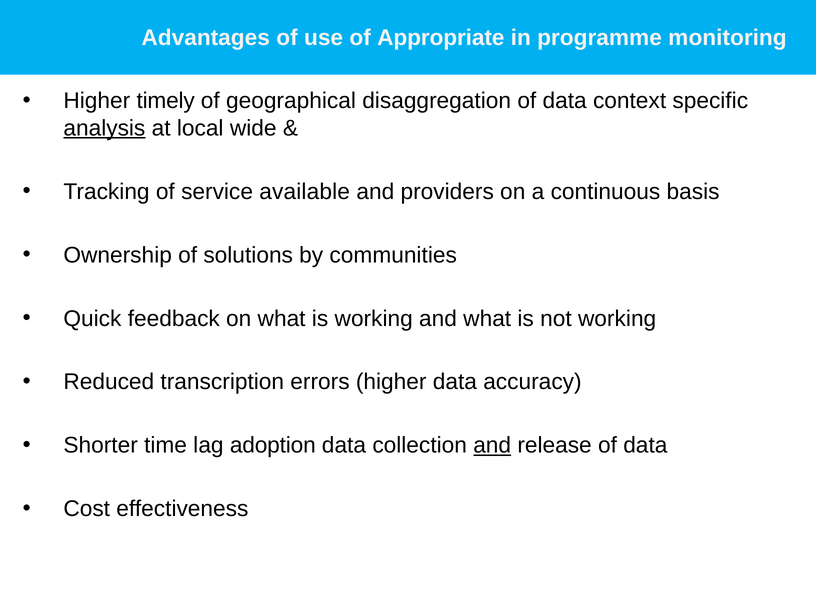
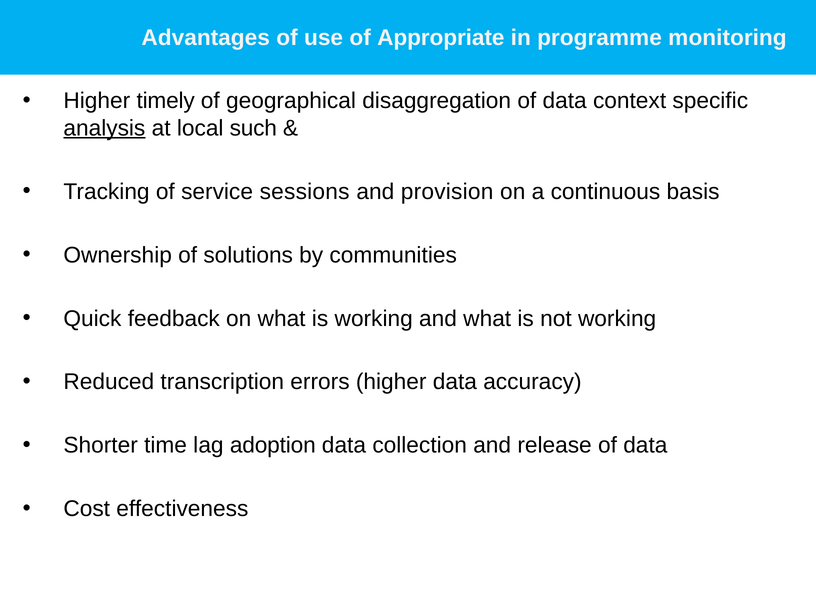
wide: wide -> such (253, 128)
available: available -> sessions (305, 192)
providers: providers -> provision (447, 192)
and underline: present -> none (492, 445)
